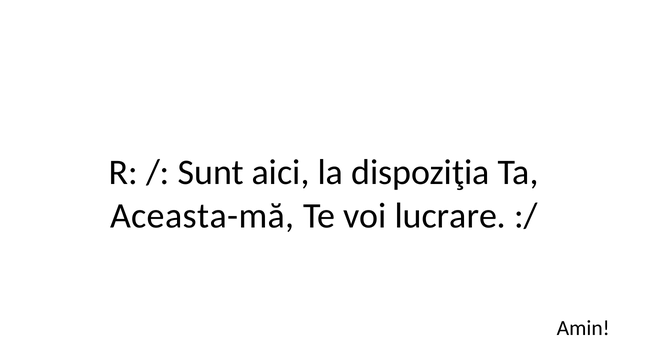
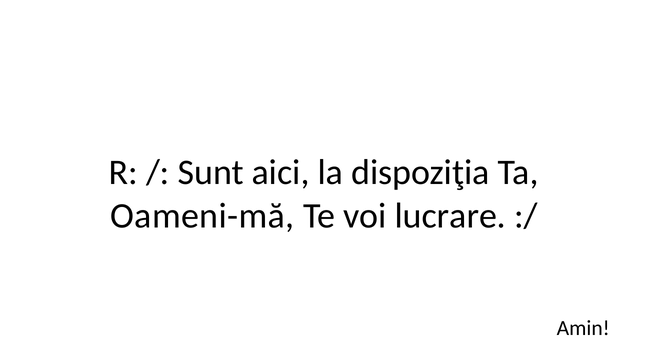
Aceasta-mă: Aceasta-mă -> Oameni-mă (202, 216)
